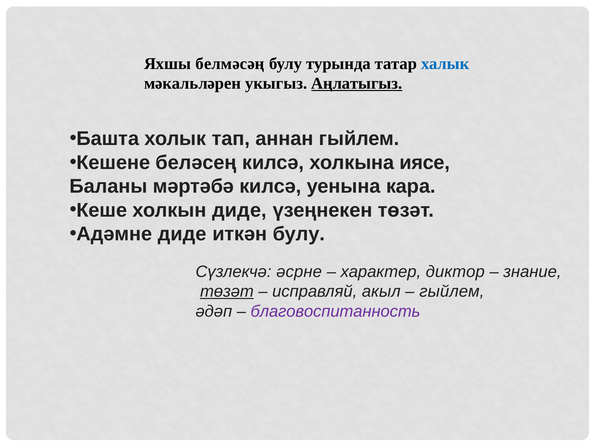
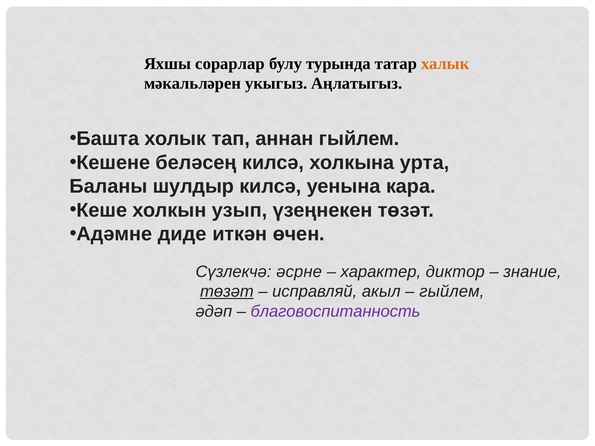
белмәсәң: белмәсәң -> сорарлар (230, 64)
халык colour: blue -> orange (445, 64)
Аңлатыгыз underline: present -> none (357, 84)
иясе: иясе -> урта (425, 163)
мәртәбә: мәртәбә -> шулдыр (193, 186)
холкын диде: диде -> узып (240, 210)
иткән булу: булу -> өчен (299, 234)
